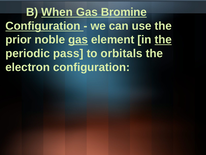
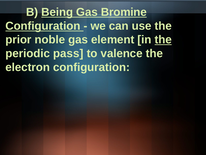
When: When -> Being (57, 12)
gas underline: present -> none (78, 40)
orbitals: orbitals -> valence (122, 53)
